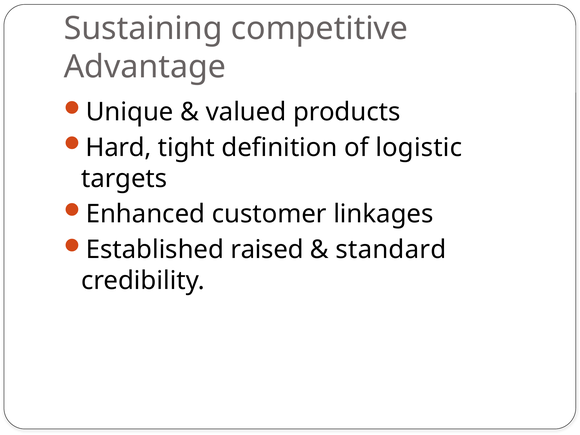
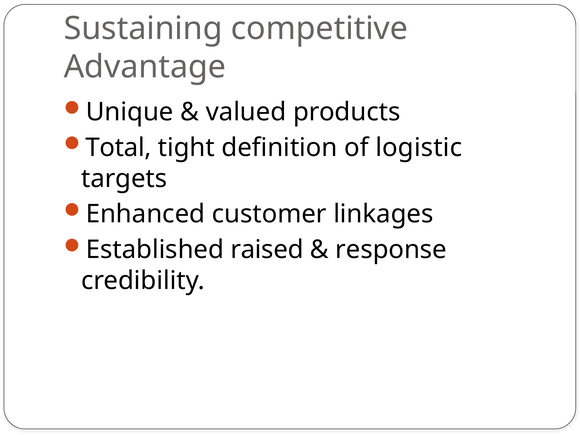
Hard: Hard -> Total (119, 148)
standard: standard -> response (391, 250)
